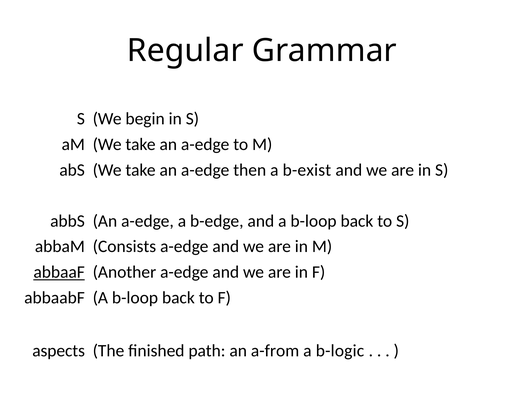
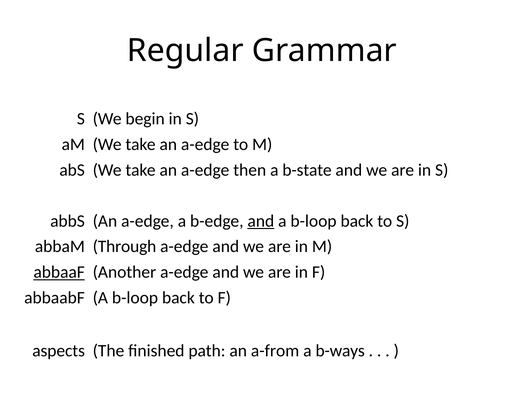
b-exist: b-exist -> b-state (307, 170)
and underline: none -> present (261, 221)
Consists: Consists -> Through (125, 247)
b-logic: b-logic -> b-ways (340, 351)
